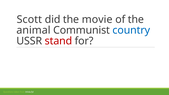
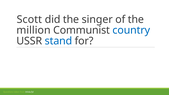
movie: movie -> singer (97, 19)
animal: animal -> million (34, 30)
stand colour: red -> blue (58, 41)
